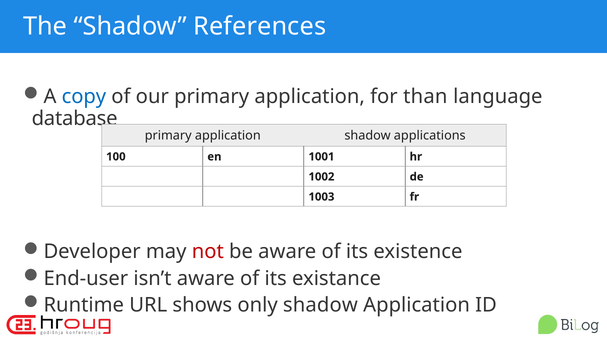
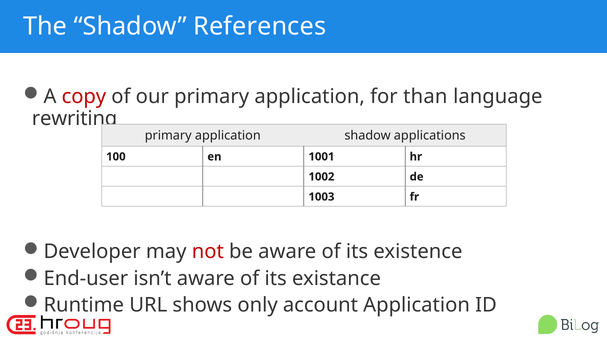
copy colour: blue -> red (84, 96)
database: database -> rewriting (75, 118)
only shadow: shadow -> account (320, 305)
